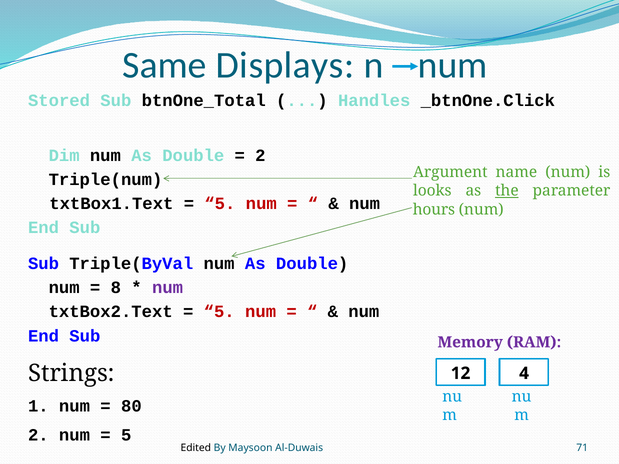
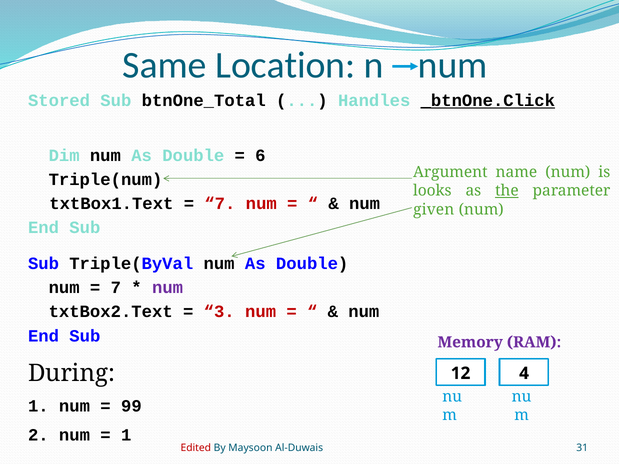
Displays: Displays -> Location (285, 65)
_btnOne.Click underline: none -> present (488, 100)
2: 2 -> 6 (260, 155)
5: 5 -> 7 (220, 204)
hours: hours -> given (434, 210)
8: 8 -> 7 (116, 288)
5: 5 -> 3 (219, 312)
Strings: Strings -> During (71, 373)
80: 80 -> 99 (131, 406)
5: 5 -> 1 (126, 435)
Edited colour: black -> red (196, 448)
71: 71 -> 31 (582, 448)
